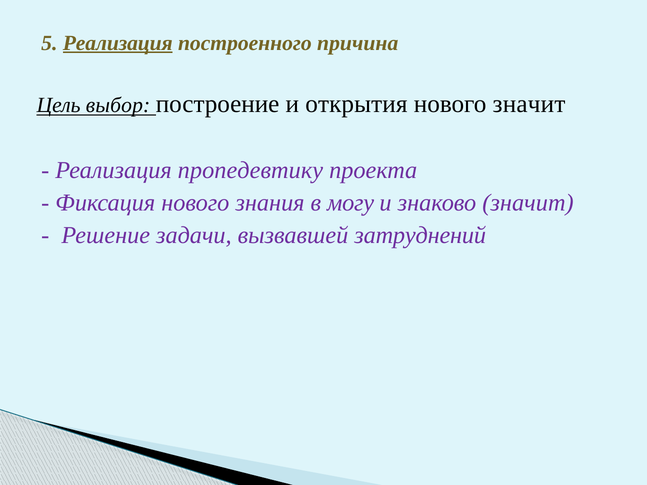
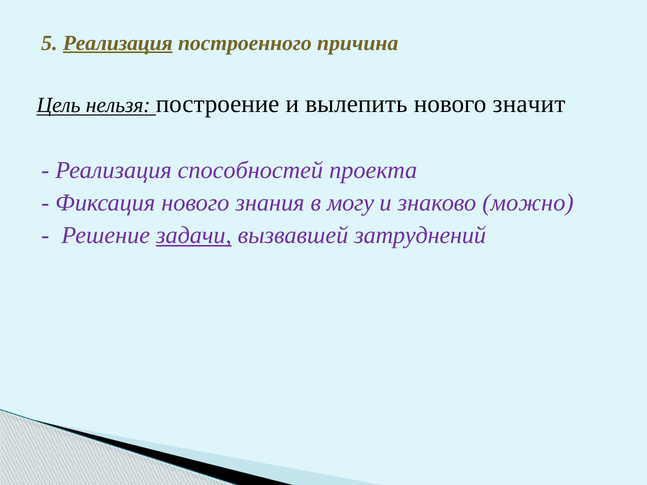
выбор: выбор -> нельзя (118, 105)
открытия: открытия -> вылепить (356, 104)
пропедевтику: пропедевтику -> способностей (250, 170)
знаково значит: значит -> можно (528, 203)
задачи underline: none -> present (194, 236)
